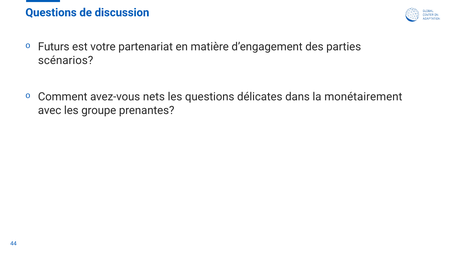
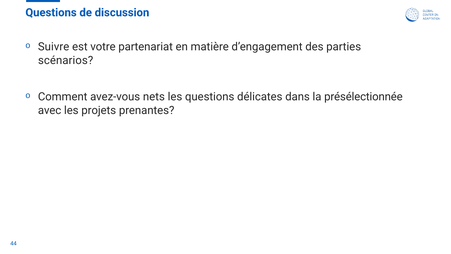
Futurs: Futurs -> Suivre (54, 47)
monétairement: monétairement -> présélectionnée (363, 97)
groupe: groupe -> projets (99, 110)
